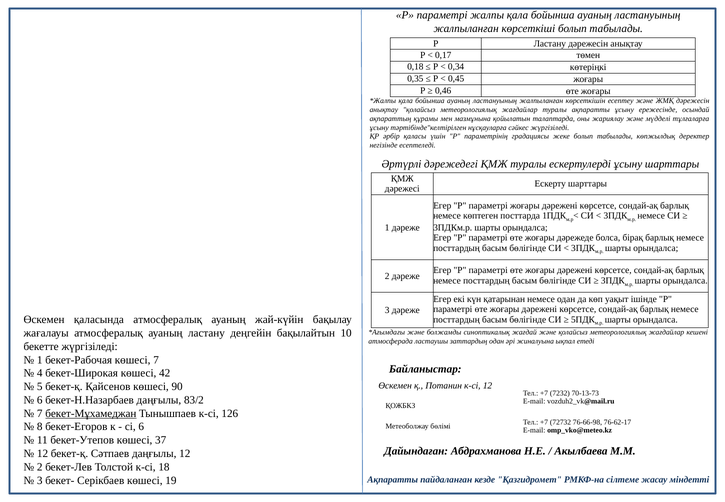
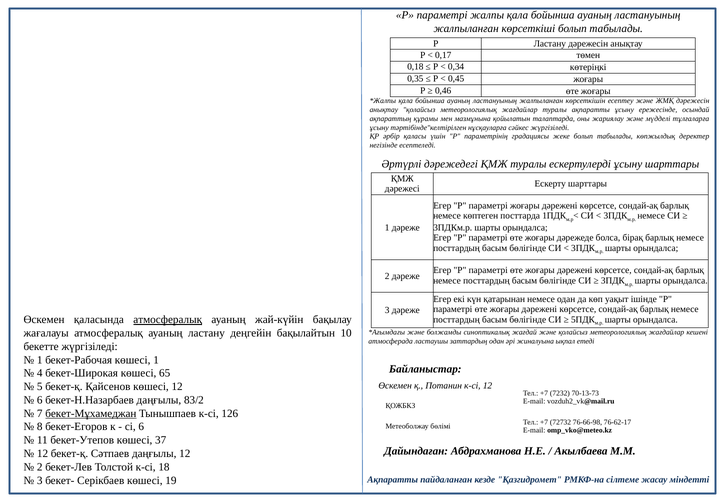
атмосфералық underline: none -> present (168, 320)
көшесі 7: 7 -> 1 (156, 360)
42: 42 -> 65 (165, 373)
көшесі 90: 90 -> 12 (177, 387)
